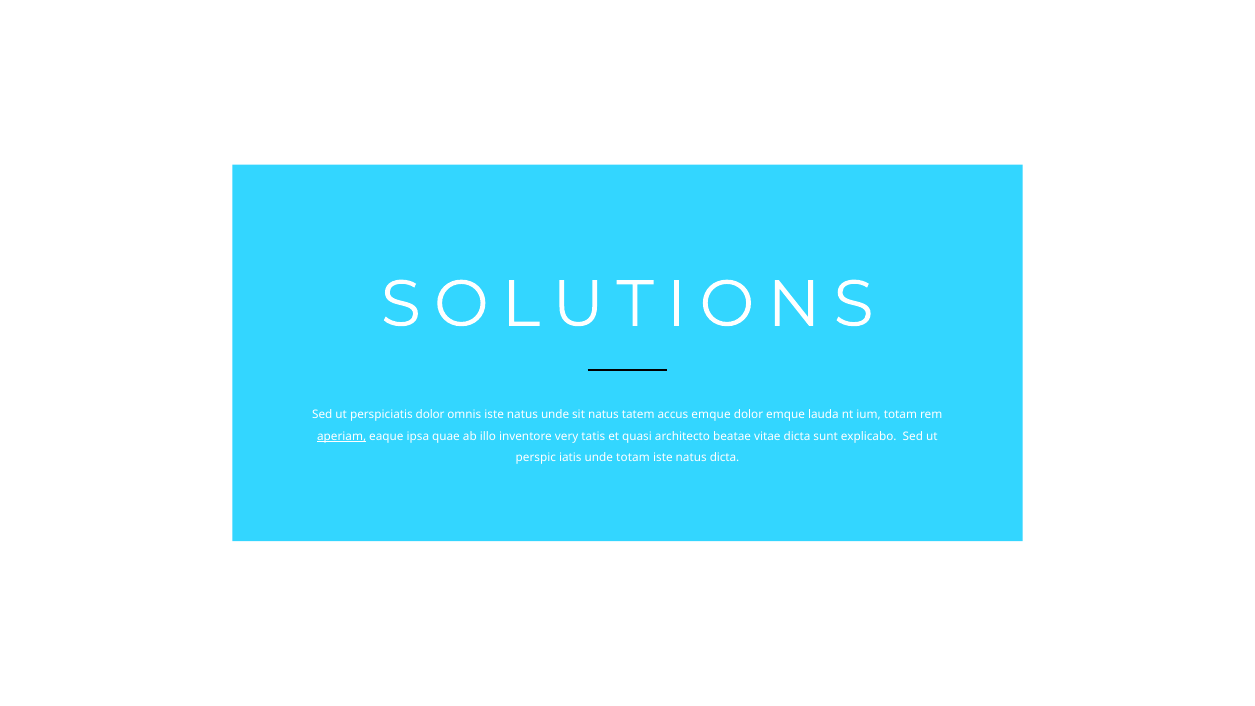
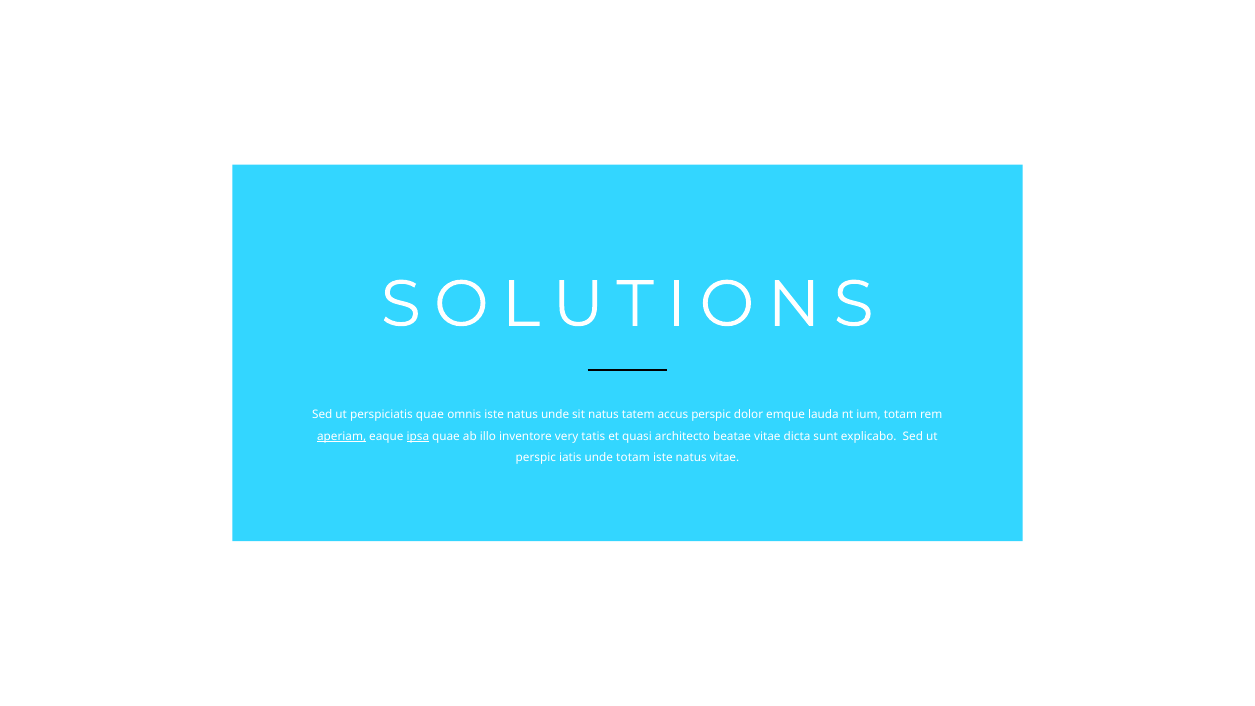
perspiciatis dolor: dolor -> quae (430, 415)
accus emque: emque -> perspic (711, 415)
ipsa underline: none -> present (418, 436)
natus dicta: dicta -> vitae (724, 457)
